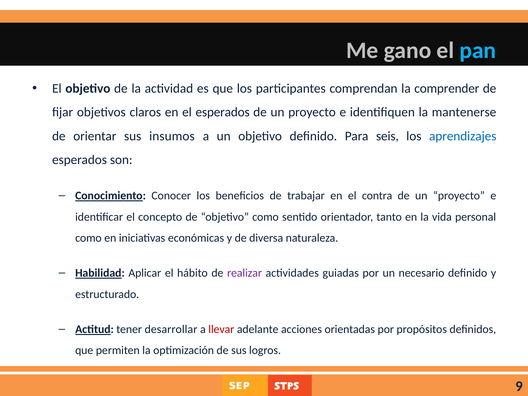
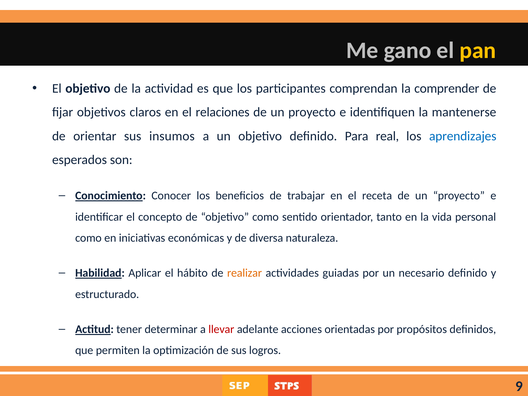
pan colour: light blue -> yellow (478, 51)
el esperados: esperados -> relaciones (223, 112)
seis: seis -> real (387, 136)
contra: contra -> receta (377, 196)
realizar colour: purple -> orange (245, 273)
desarrollar: desarrollar -> determinar (171, 329)
